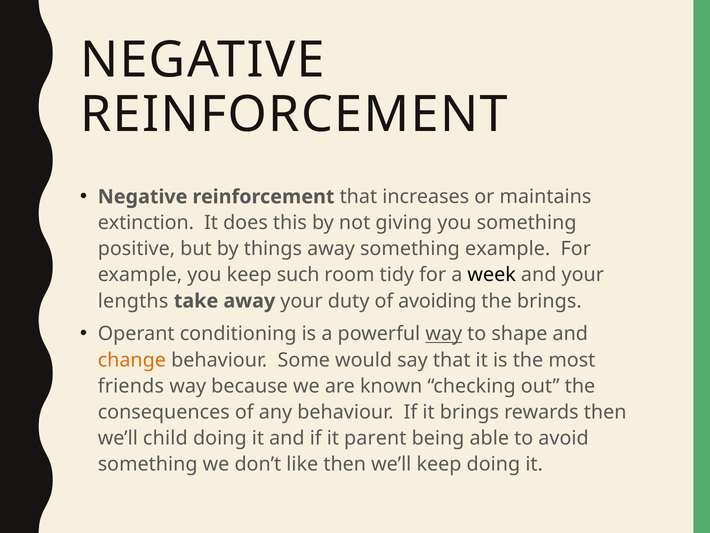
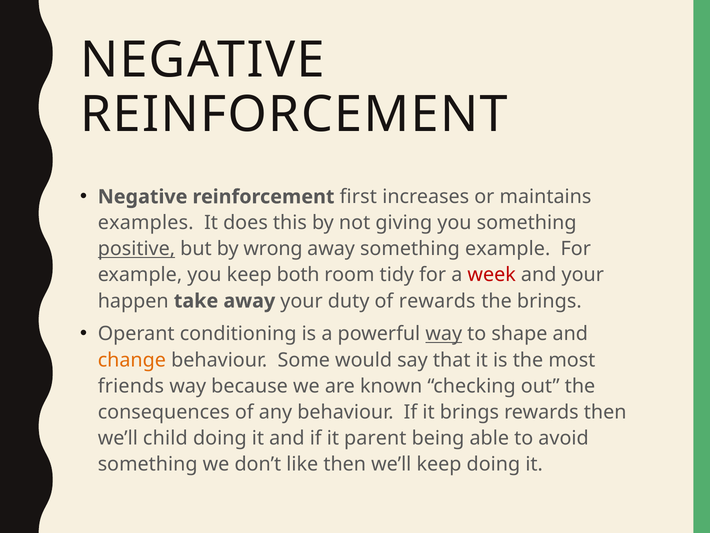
reinforcement that: that -> first (358, 197)
extinction: extinction -> examples (146, 223)
positive underline: none -> present (136, 249)
things: things -> wrong (273, 249)
such: such -> both (298, 275)
week colour: black -> red (492, 275)
lengths: lengths -> happen (133, 301)
of avoiding: avoiding -> rewards (437, 301)
